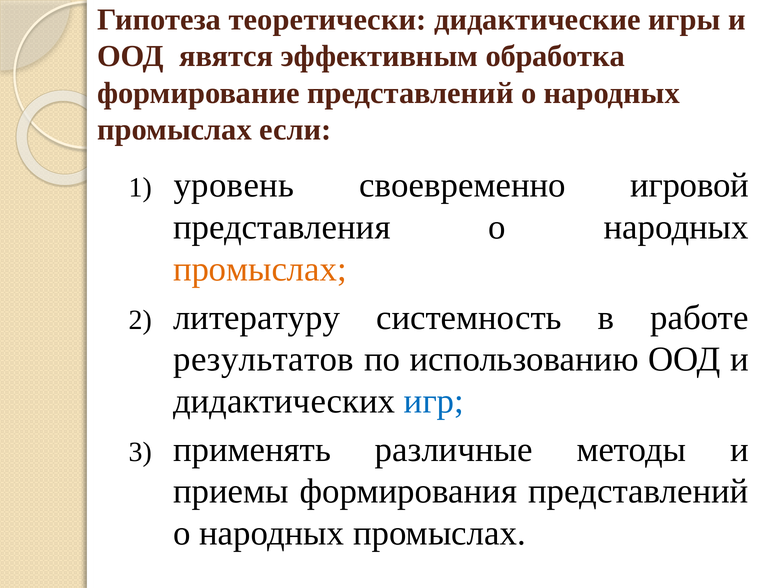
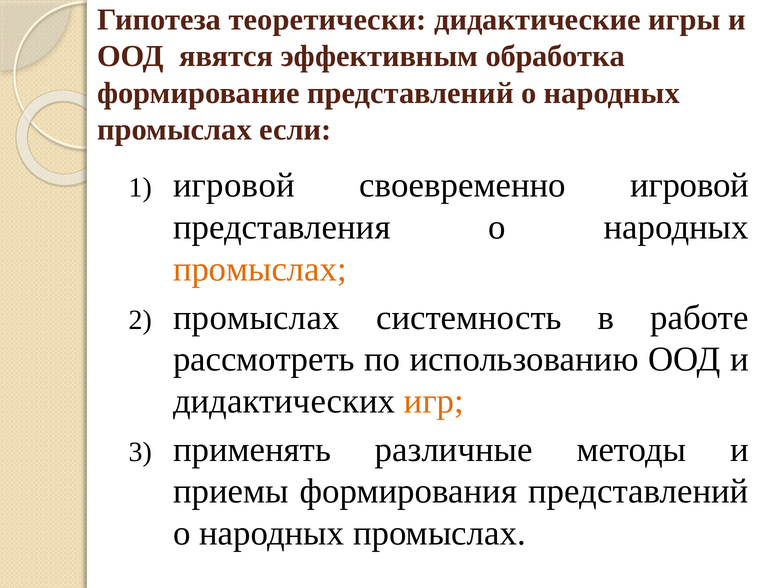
уровень: уровень -> игровой (234, 185)
литературу: литературу -> промыслах (256, 318)
результатов: результатов -> рассмотреть (264, 359)
игр colour: blue -> orange (434, 401)
